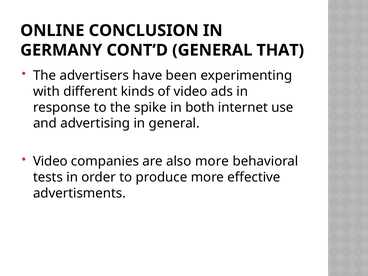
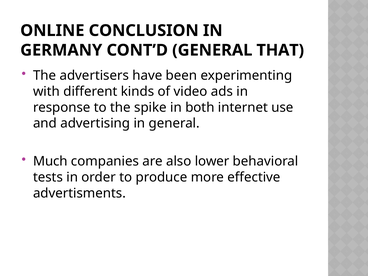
Video: Video -> Much (50, 161)
also more: more -> lower (212, 161)
